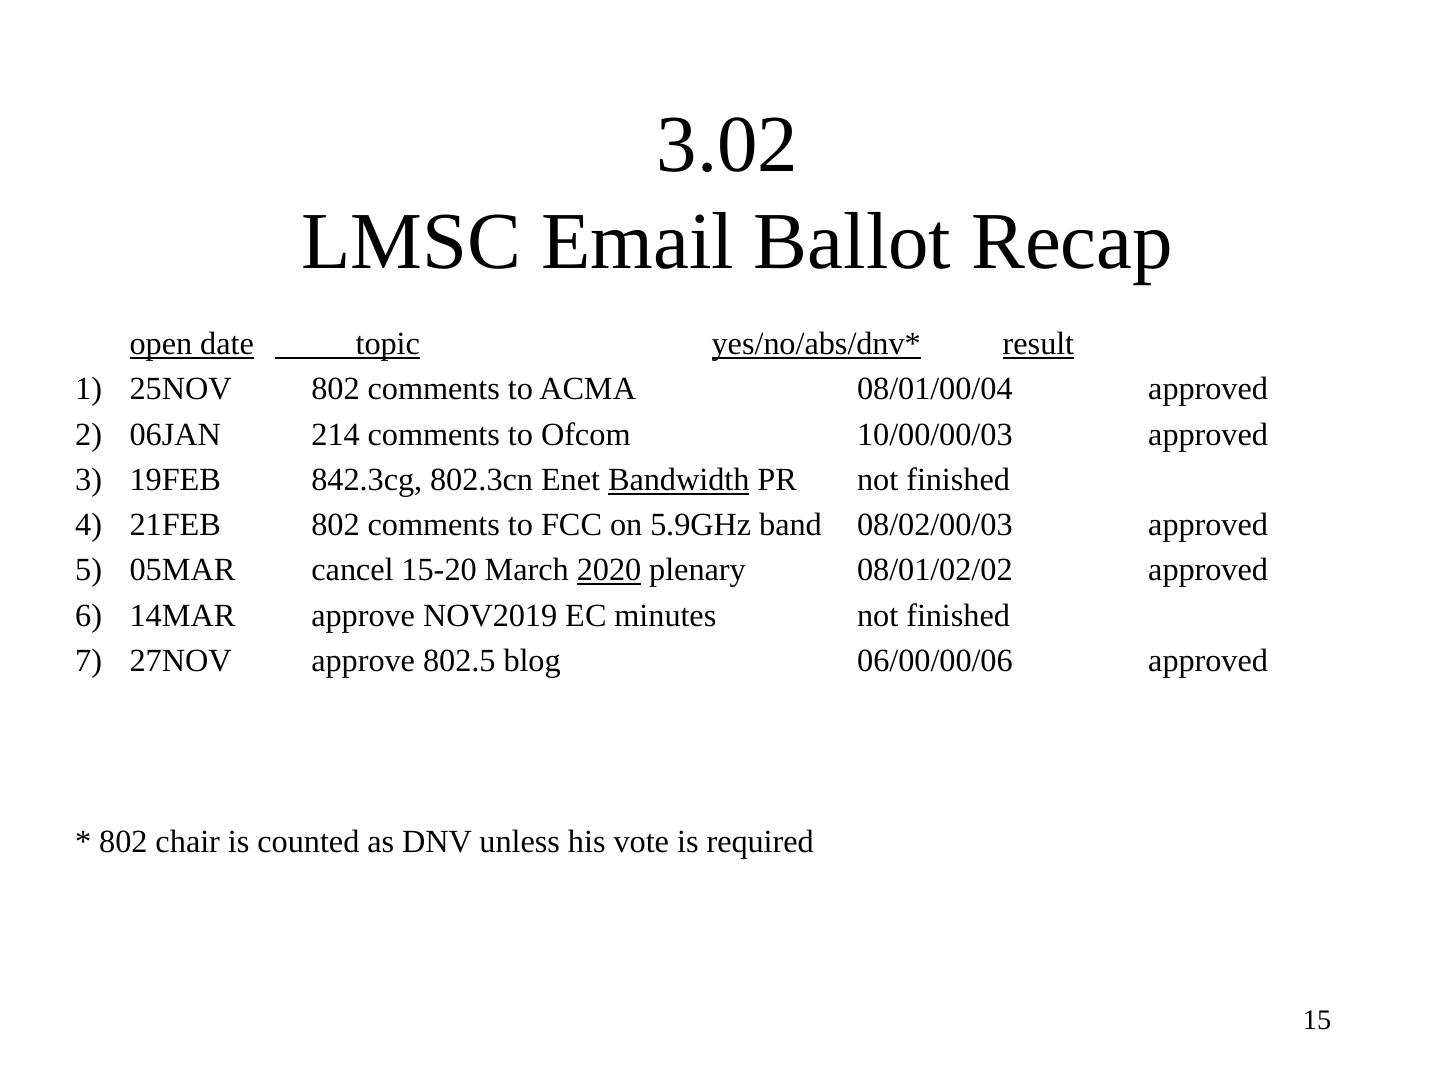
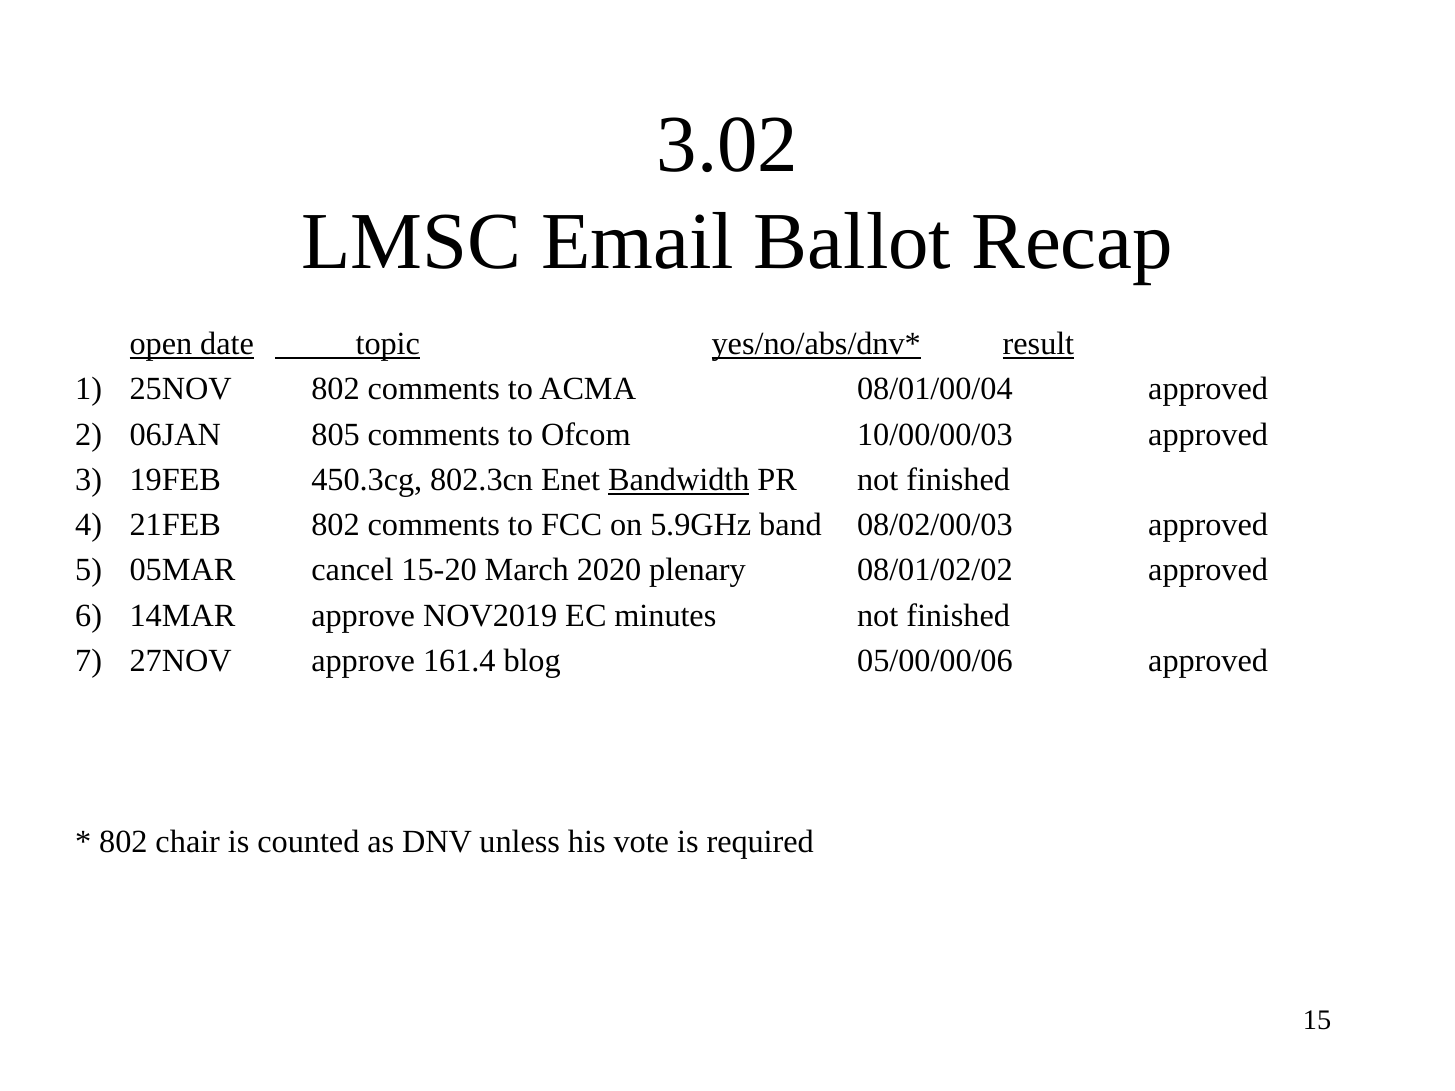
214: 214 -> 805 (336, 435)
842.3cg: 842.3cg -> 450.3cg (367, 480)
2020 underline: present -> none (609, 570)
802.5: 802.5 -> 161.4 (459, 661)
06/00/00/06: 06/00/00/06 -> 05/00/00/06 (935, 661)
